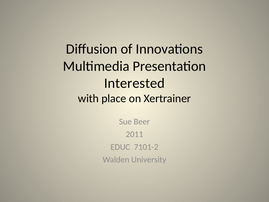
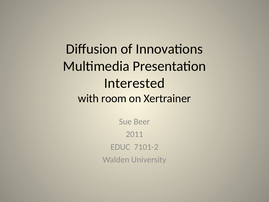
place: place -> room (114, 98)
